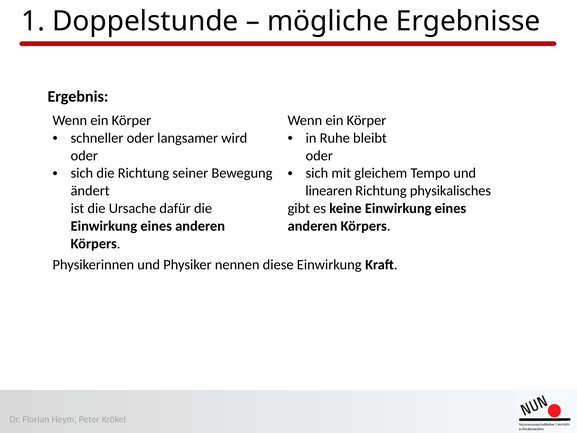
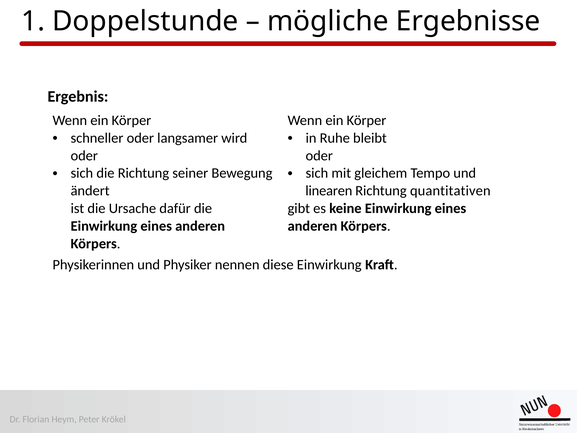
physikalisches: physikalisches -> quantitativen (450, 191)
